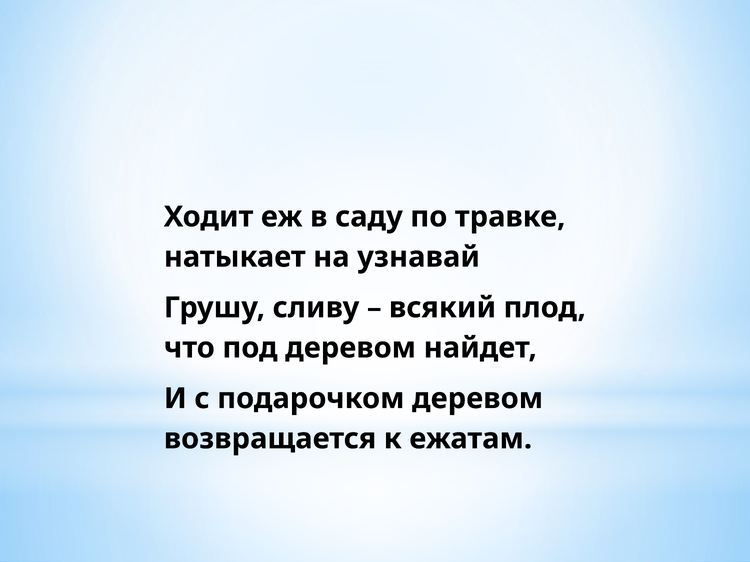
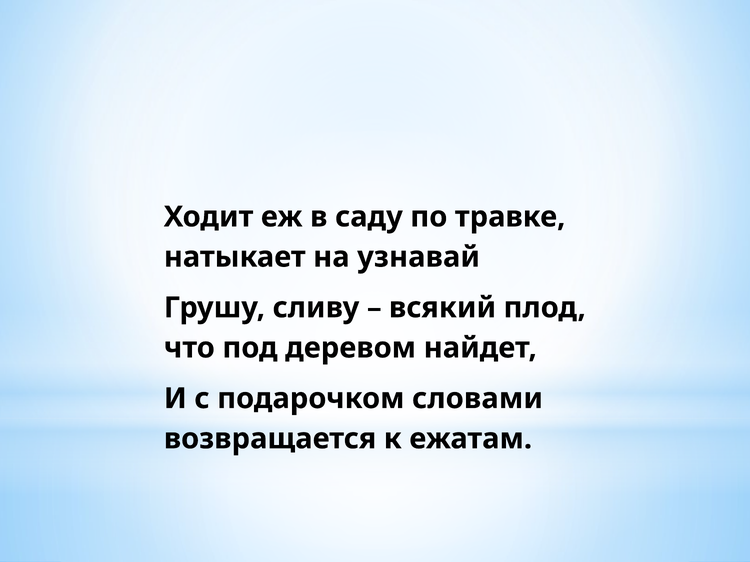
подарочком деревом: деревом -> словами (478, 399)
